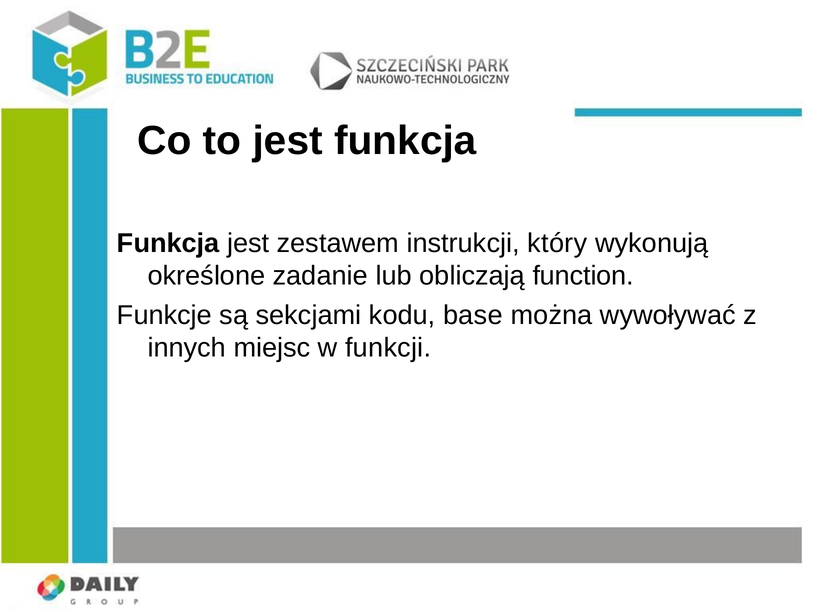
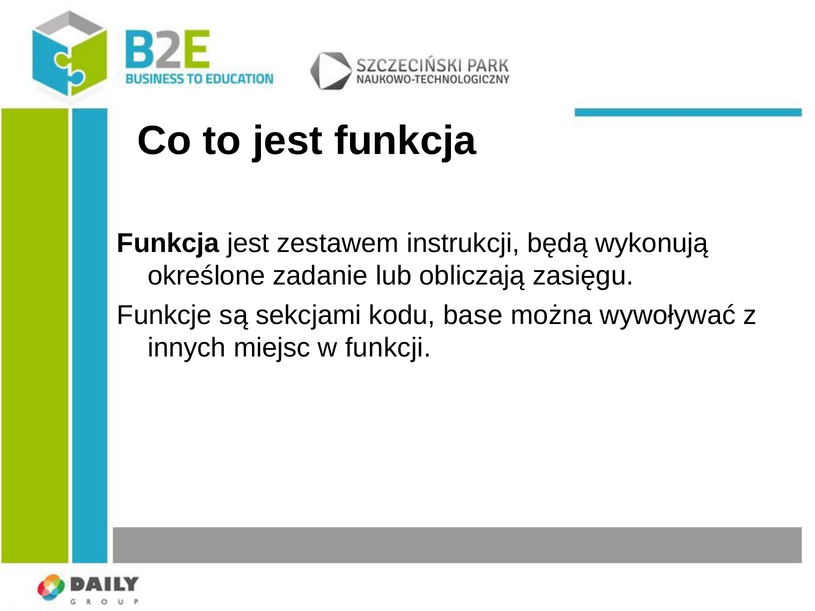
który: który -> będą (557, 243)
function: function -> zasięgu (583, 276)
